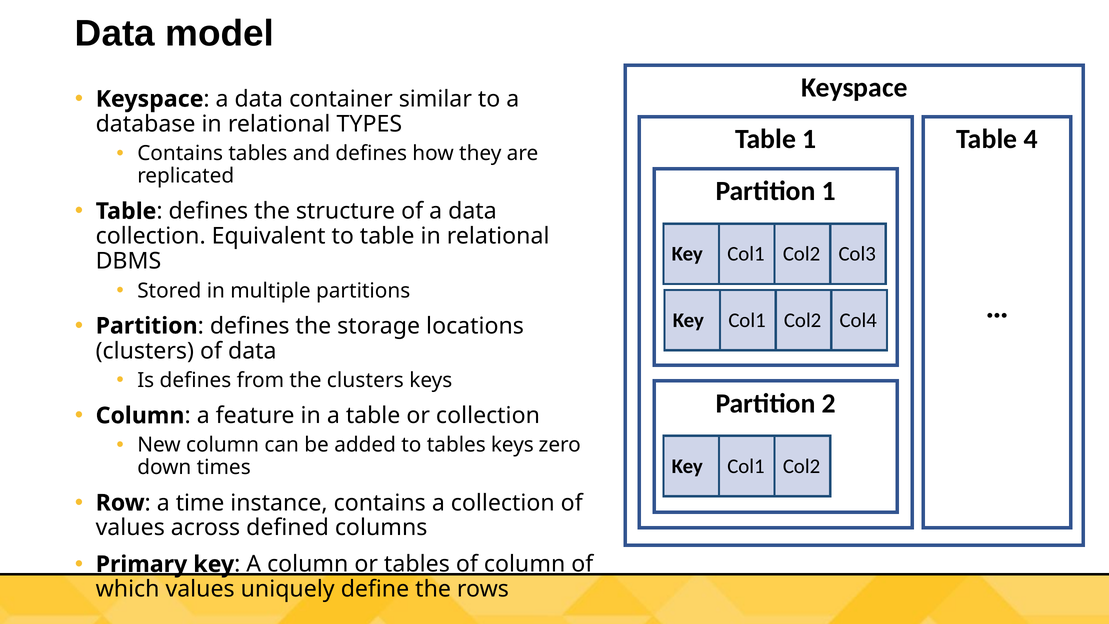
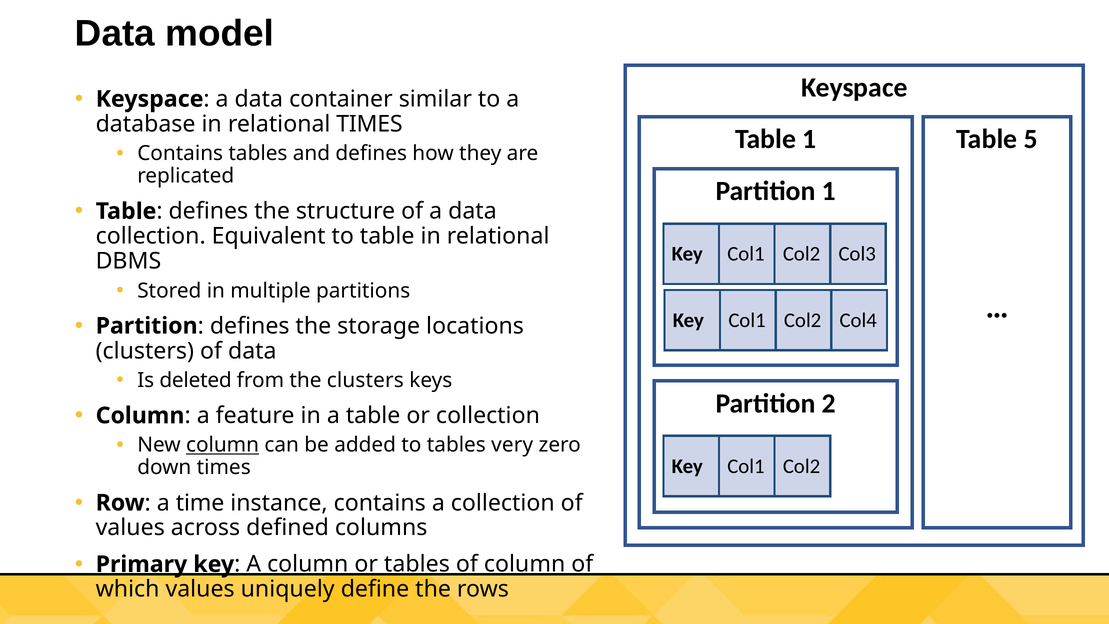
relational TYPES: TYPES -> TIMES (369, 124)
4: 4 -> 5 (1031, 139)
Is defines: defines -> deleted (196, 380)
column underline: none -> present (223, 445)
tables keys: keys -> very (512, 445)
